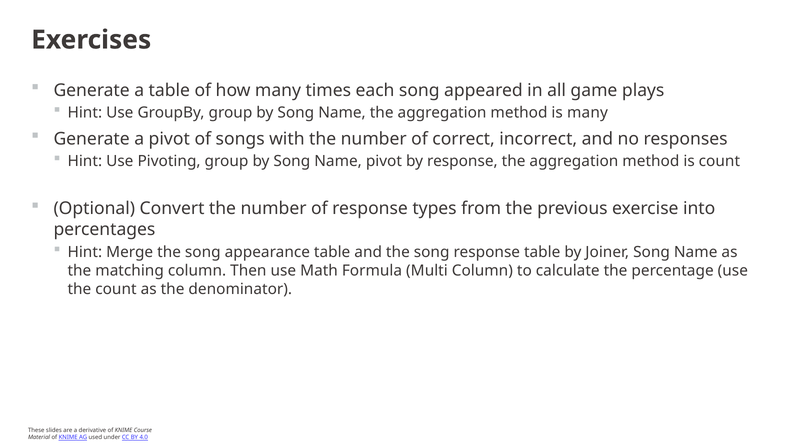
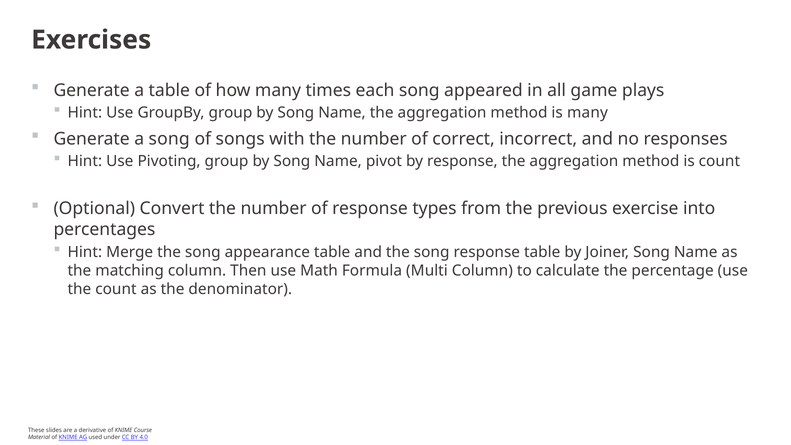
a pivot: pivot -> song (169, 139)
